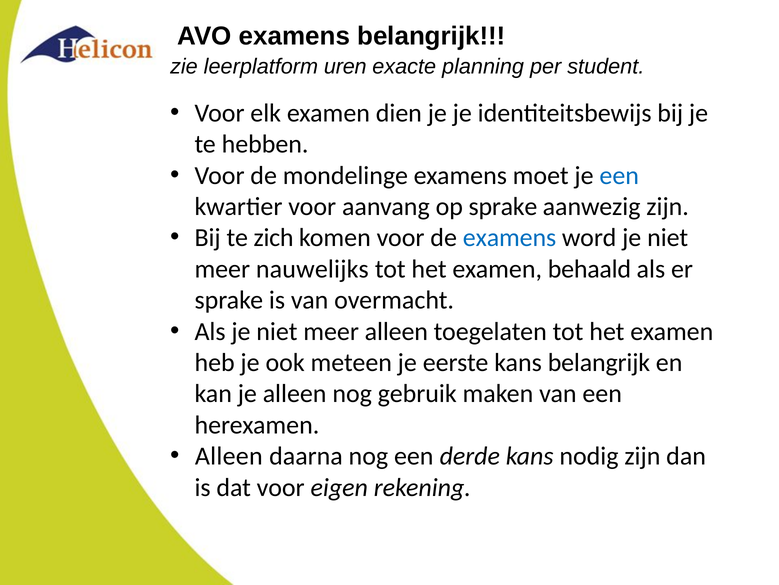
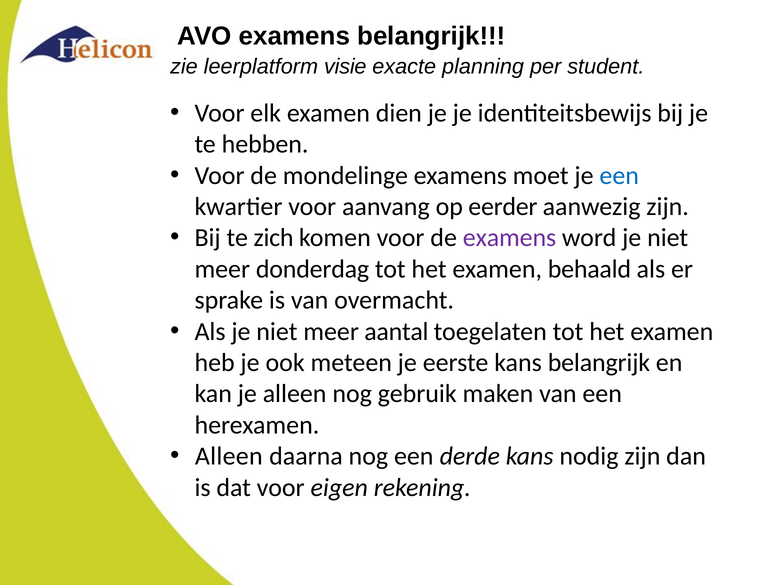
uren: uren -> visie (345, 67)
op sprake: sprake -> eerder (503, 206)
examens colour: blue -> purple (510, 238)
nauwelijks: nauwelijks -> donderdag (313, 269)
meer alleen: alleen -> aantal (396, 331)
